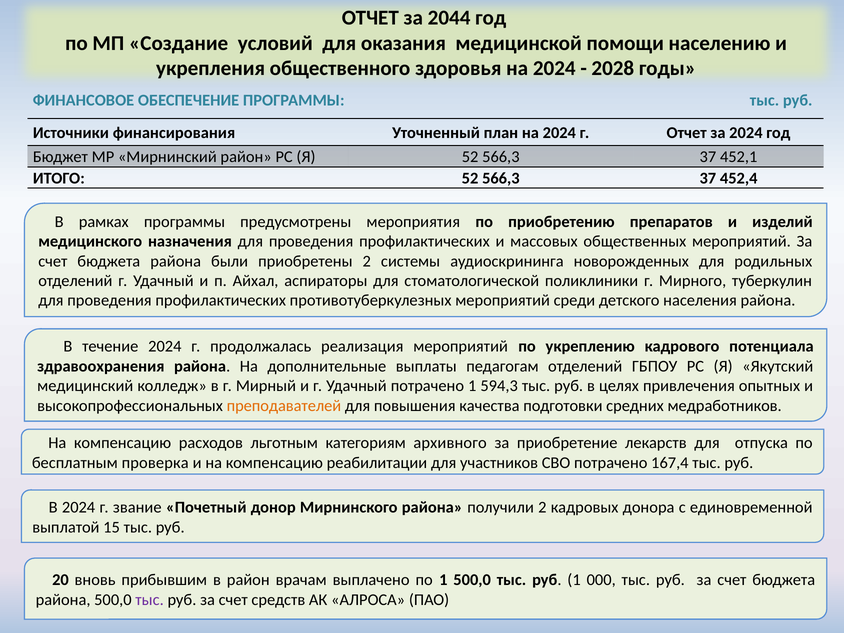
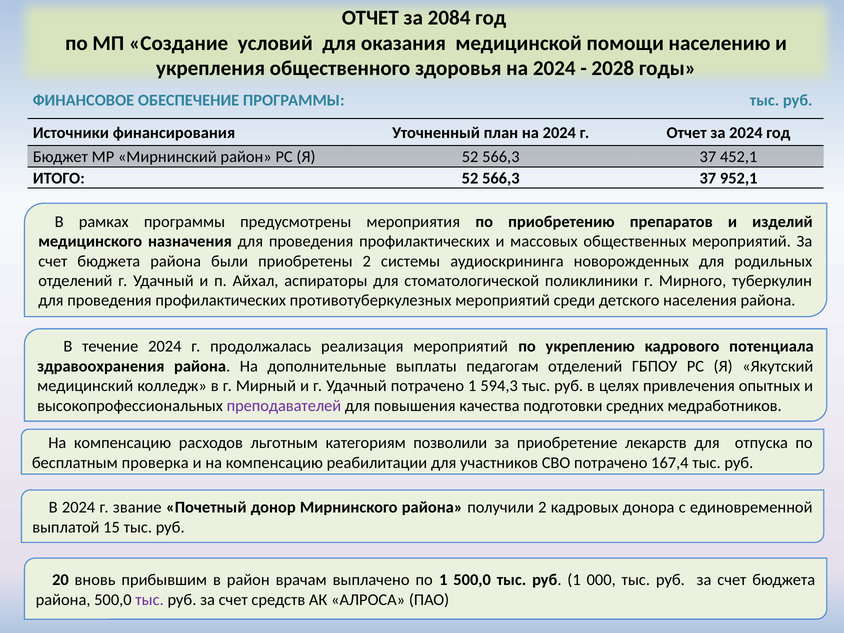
2044: 2044 -> 2084 (449, 18)
452,4: 452,4 -> 952,1 (739, 178)
преподавателей colour: orange -> purple (284, 406)
архивного: архивного -> позволили (450, 443)
